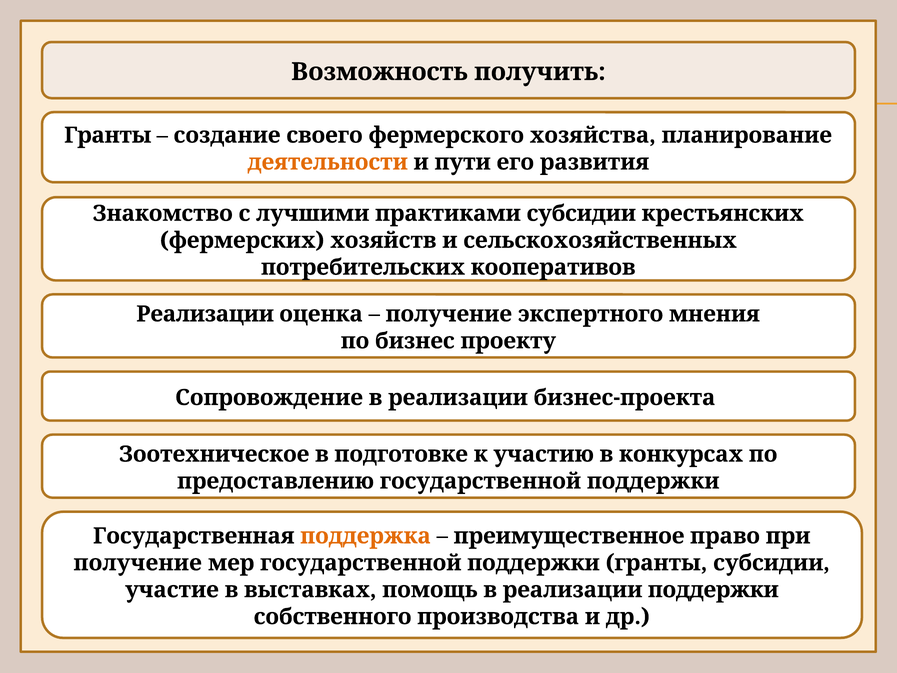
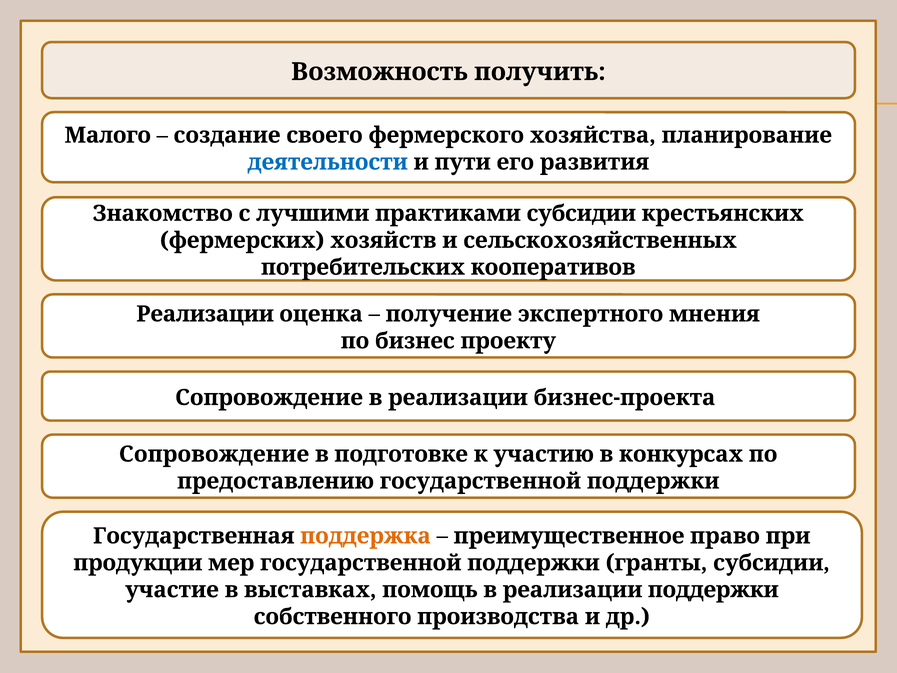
Гранты: Гранты -> Малого (108, 135)
деятельности colour: orange -> blue (328, 162)
Зоотехническое: Зоотехническое -> Сопровождение (214, 454)
получение: получение -> продукции (138, 563)
